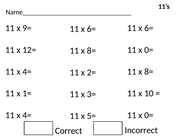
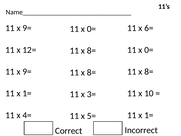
6=: 6= -> 0= (91, 29)
4=: 4= -> 9= (27, 72)
2=: 2= -> 8= (91, 72)
0=: 0= -> 1= (149, 115)
